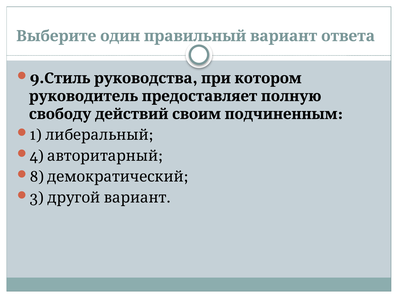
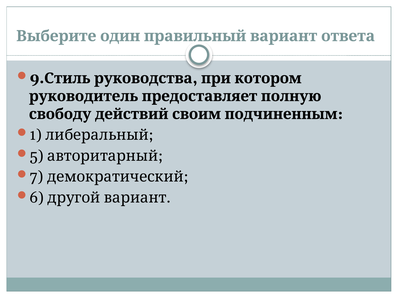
4: 4 -> 5 (37, 156)
8: 8 -> 7 (37, 177)
3: 3 -> 6 (37, 198)
